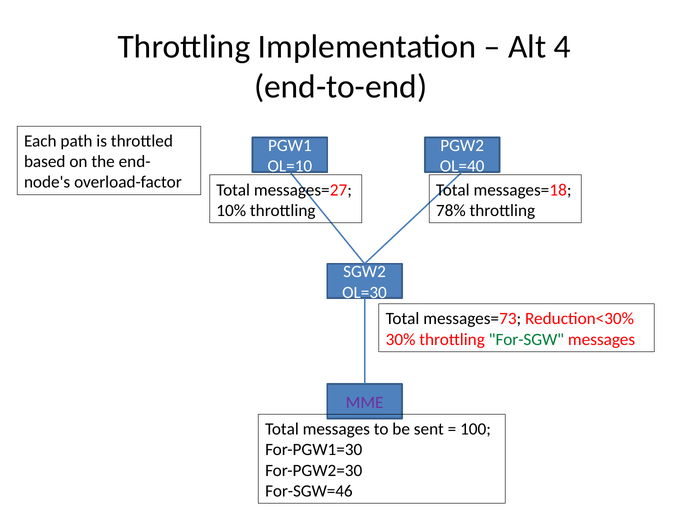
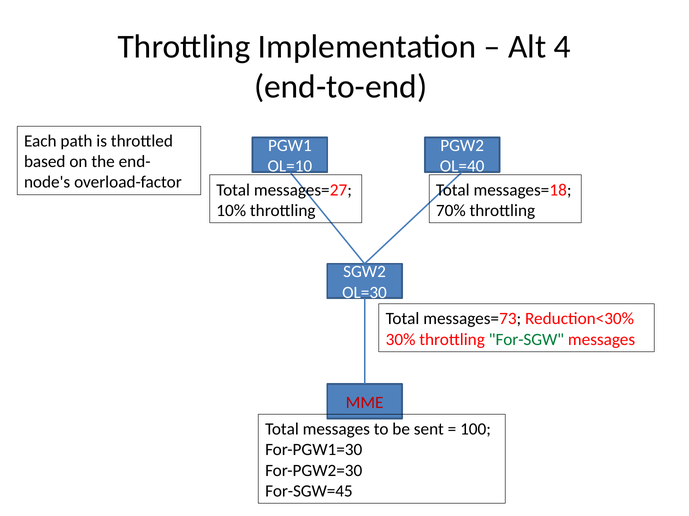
78%: 78% -> 70% (451, 211)
MME colour: purple -> red (365, 403)
For-SGW=46: For-SGW=46 -> For-SGW=45 (309, 492)
